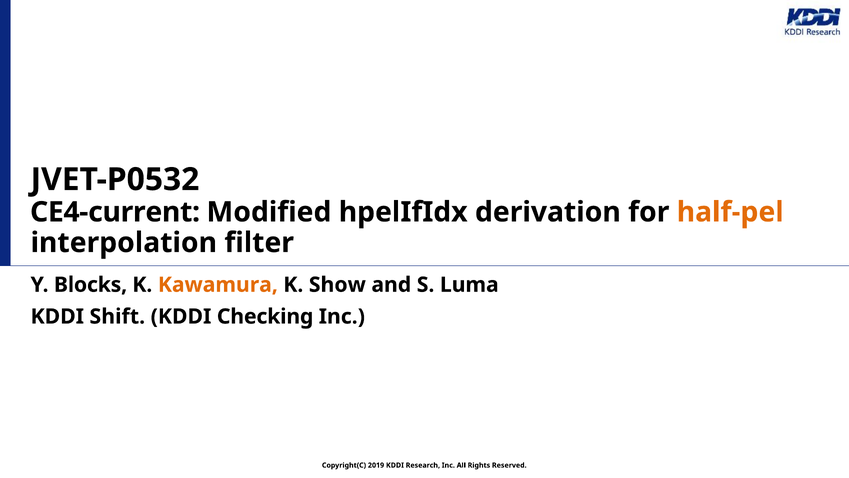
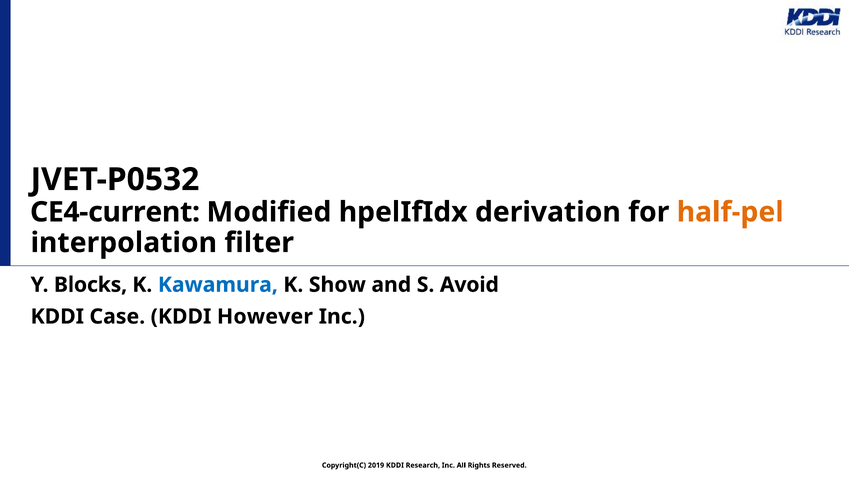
Kawamura colour: orange -> blue (218, 285)
Luma: Luma -> Avoid (469, 285)
Shift: Shift -> Case (117, 316)
Checking: Checking -> However (265, 316)
